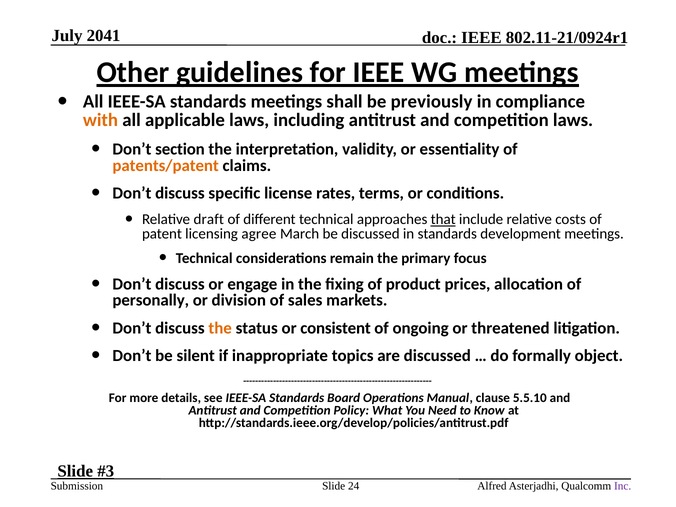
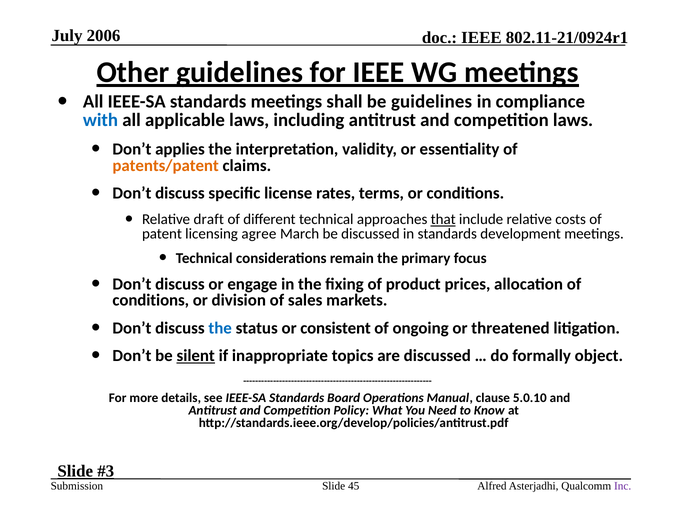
2041: 2041 -> 2006 (104, 36)
be previously: previously -> guidelines (432, 102)
with colour: orange -> blue (100, 120)
section: section -> applies (180, 149)
personally: personally -> conditions (151, 300)
the colour: orange -> blue (220, 328)
silent underline: none -> present (196, 356)
5.5.10: 5.5.10 -> 5.0.10 (530, 398)
24: 24 -> 45 (354, 486)
